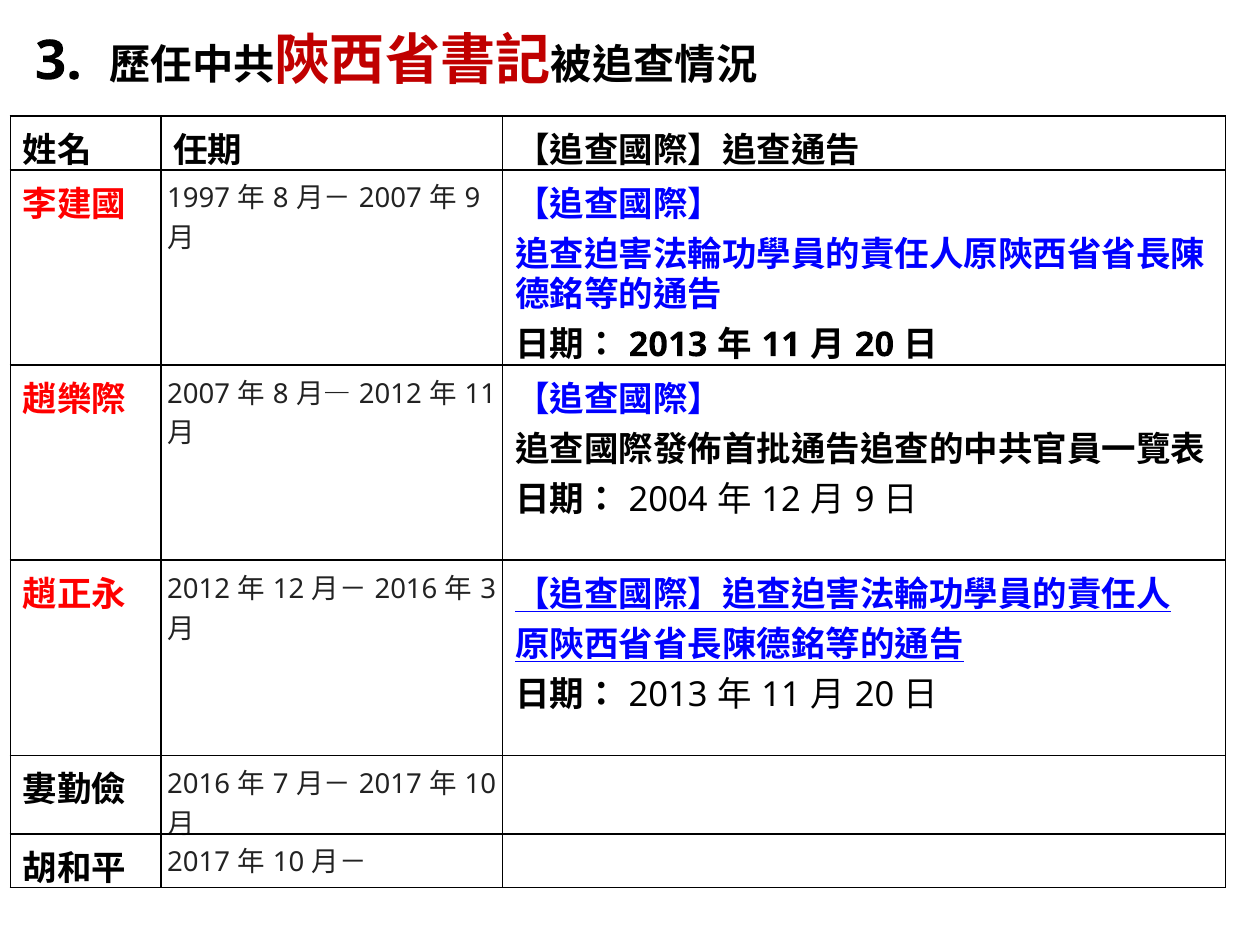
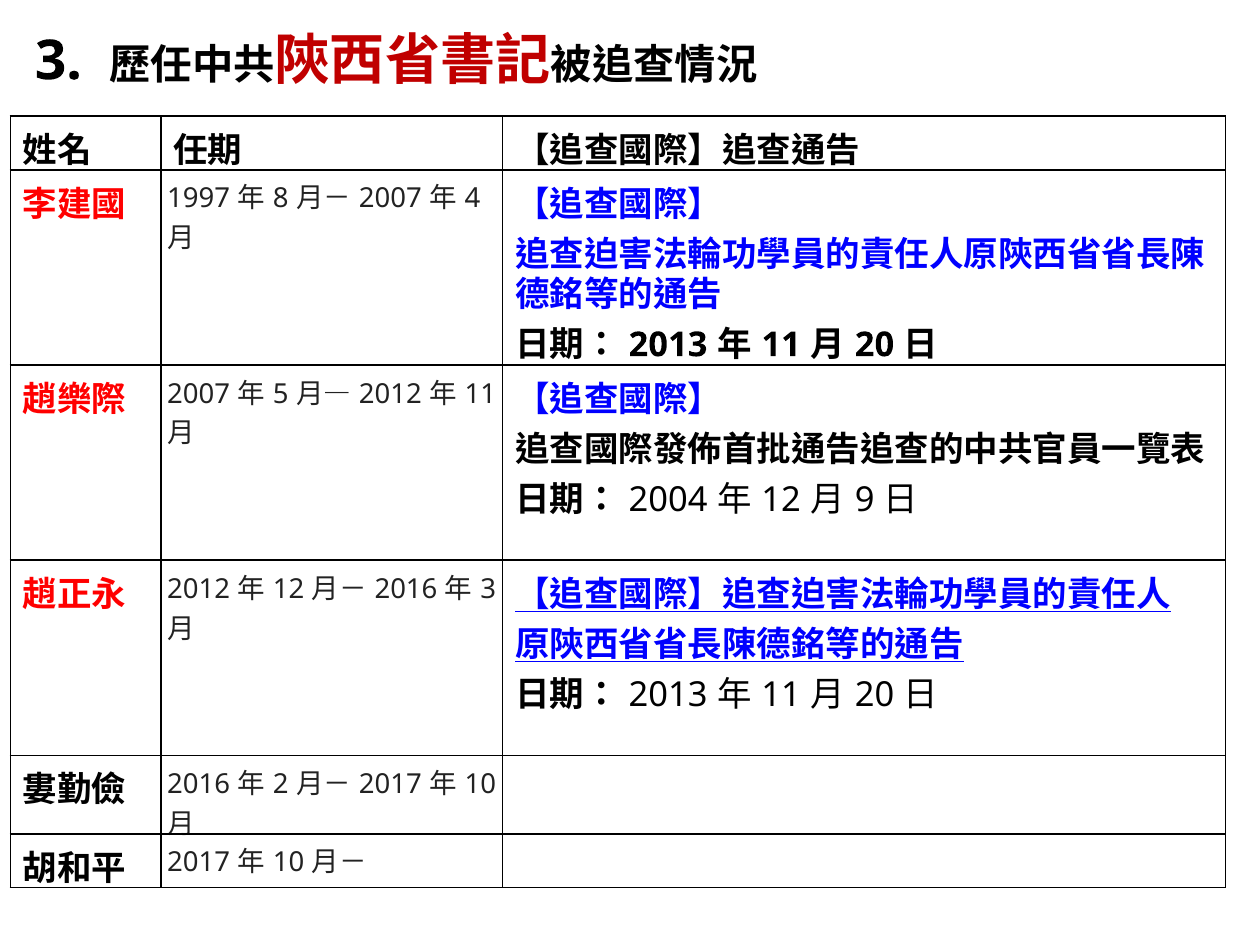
9: 9 -> 4 (473, 199)
8: 8 -> 5 (281, 394)
7: 7 -> 2 (281, 784)
